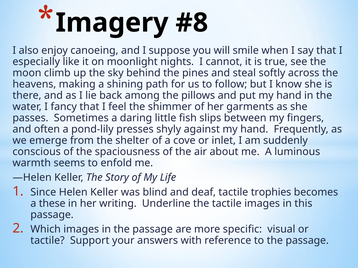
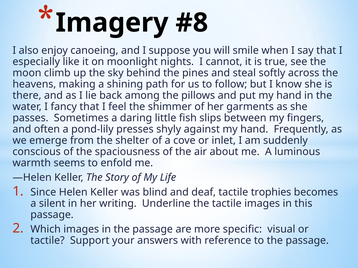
these: these -> silent (52, 204)
